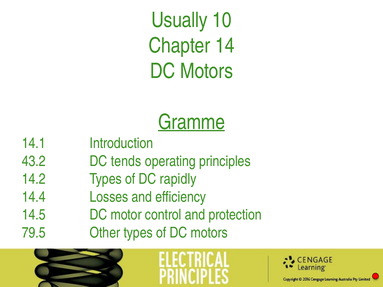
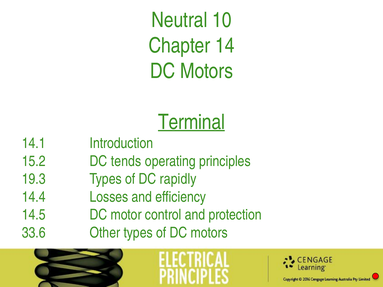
Usually: Usually -> Neutral (179, 20)
Gramme: Gramme -> Terminal (192, 122)
43.2: 43.2 -> 15.2 (34, 161)
14.2: 14.2 -> 19.3 (34, 179)
79.5: 79.5 -> 33.6 (34, 233)
